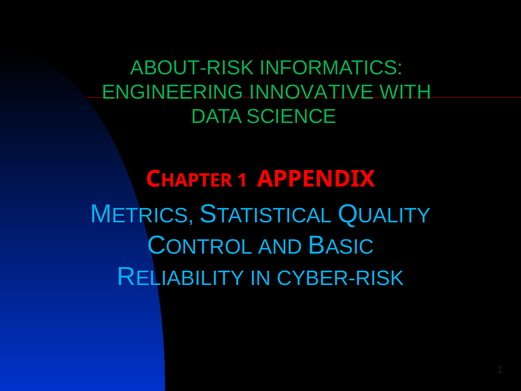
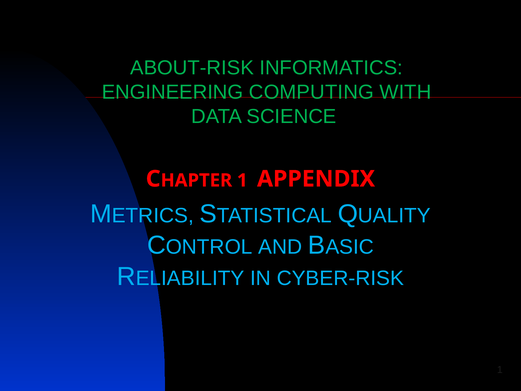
INNOVATIVE: INNOVATIVE -> COMPUTING (311, 92)
